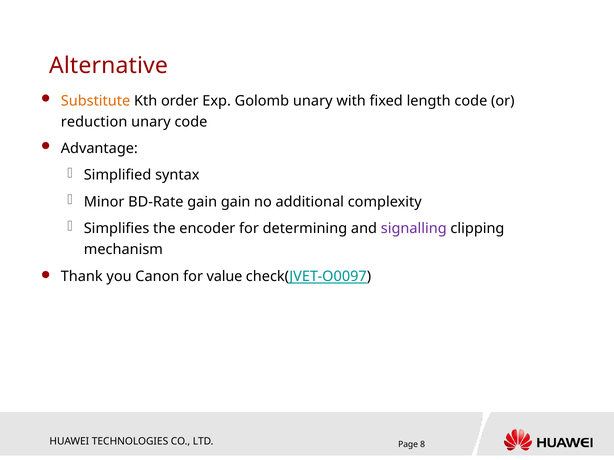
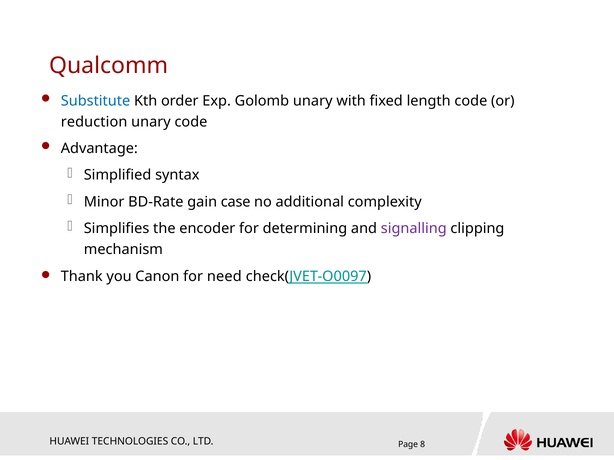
Alternative: Alternative -> Qualcomm (109, 66)
Substitute colour: orange -> blue (96, 101)
gain gain: gain -> case (236, 202)
value: value -> need (224, 277)
